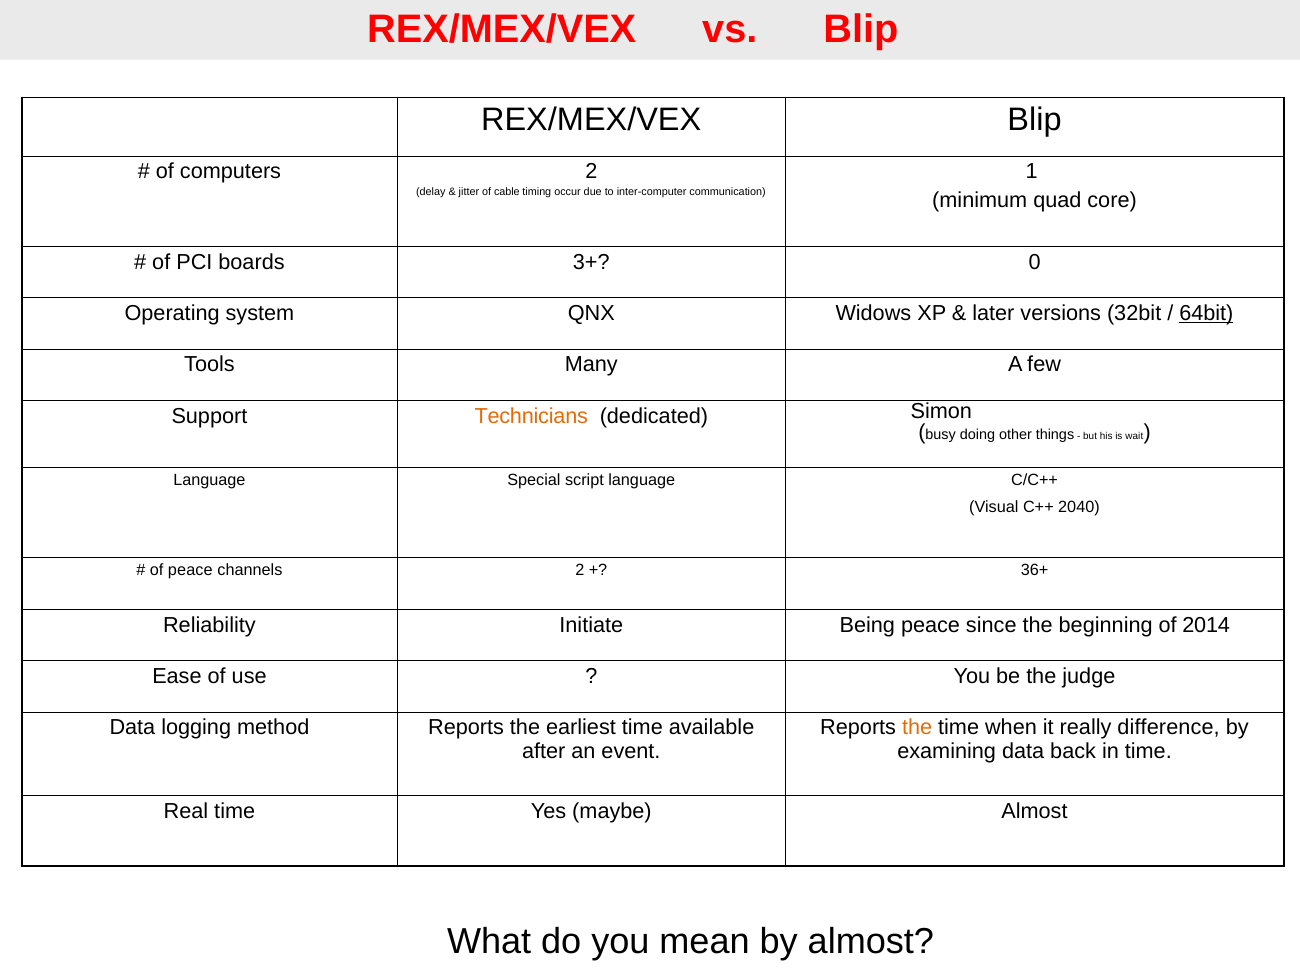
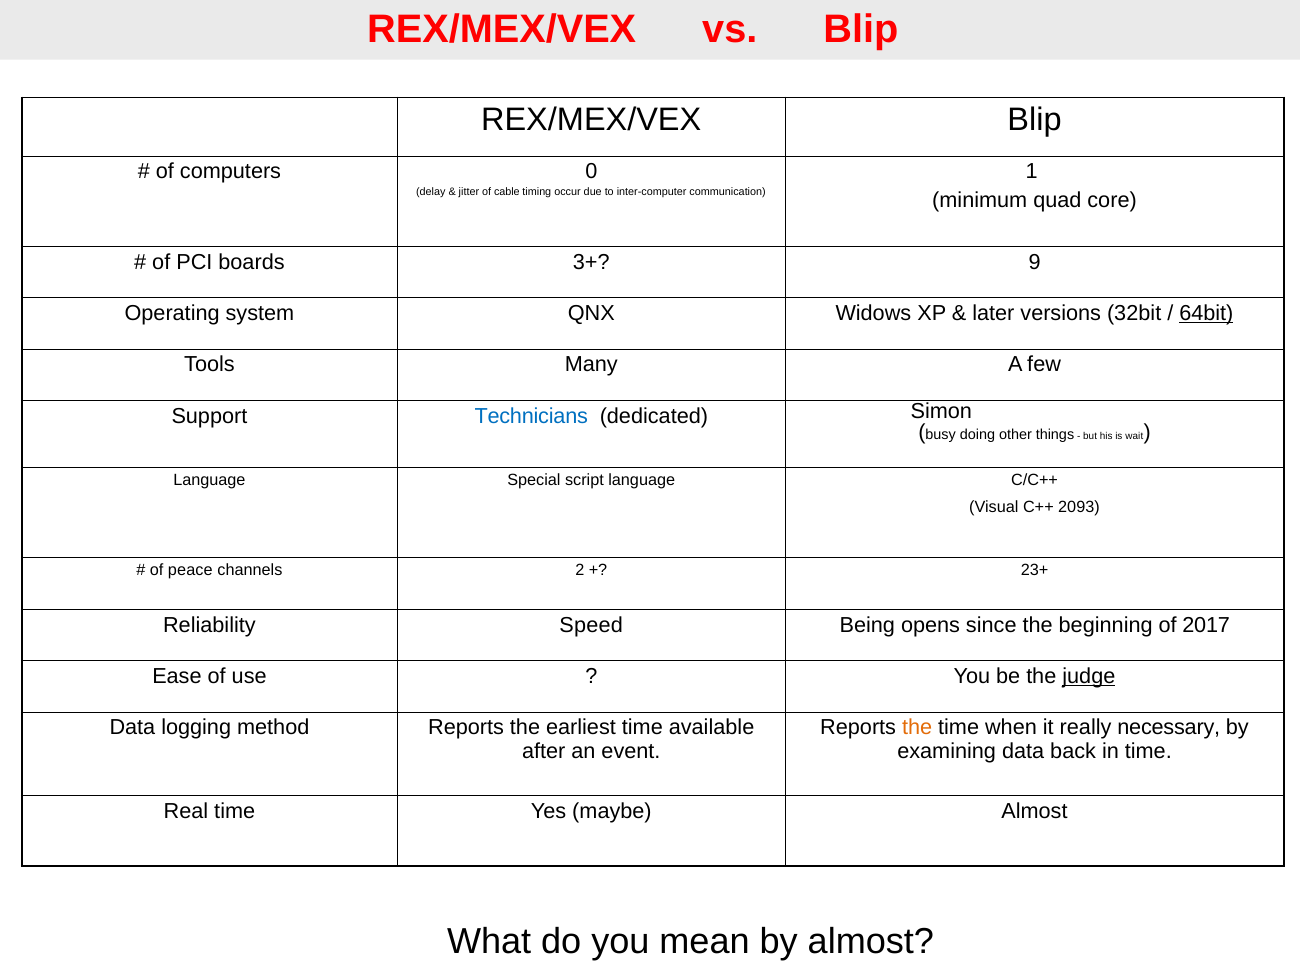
computers 2: 2 -> 0 (591, 172)
0: 0 -> 9 (1035, 262)
Technicians colour: orange -> blue (531, 416)
2040: 2040 -> 2093 (1079, 507)
36+: 36+ -> 23+ (1035, 570)
Initiate: Initiate -> Speed (591, 625)
Being peace: peace -> opens (930, 625)
2014: 2014 -> 2017 (1206, 625)
judge underline: none -> present (1089, 676)
difference: difference -> necessary (1169, 728)
